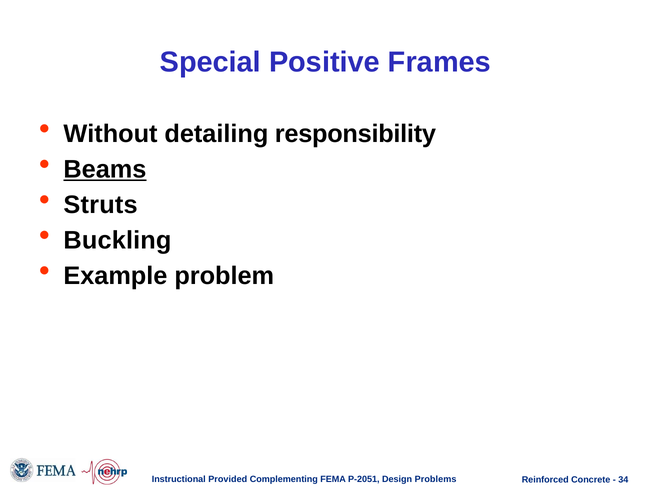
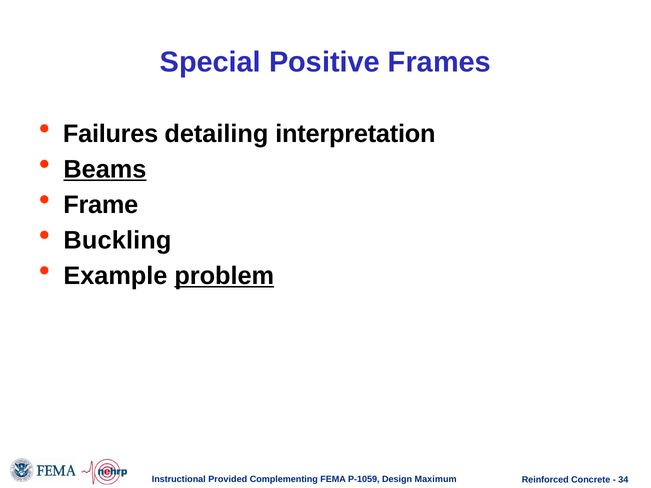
Without: Without -> Failures (111, 134)
responsibility: responsibility -> interpretation (355, 134)
Struts: Struts -> Frame (101, 205)
problem underline: none -> present (224, 276)
P-2051: P-2051 -> P-1059 (364, 480)
Problems: Problems -> Maximum (436, 480)
